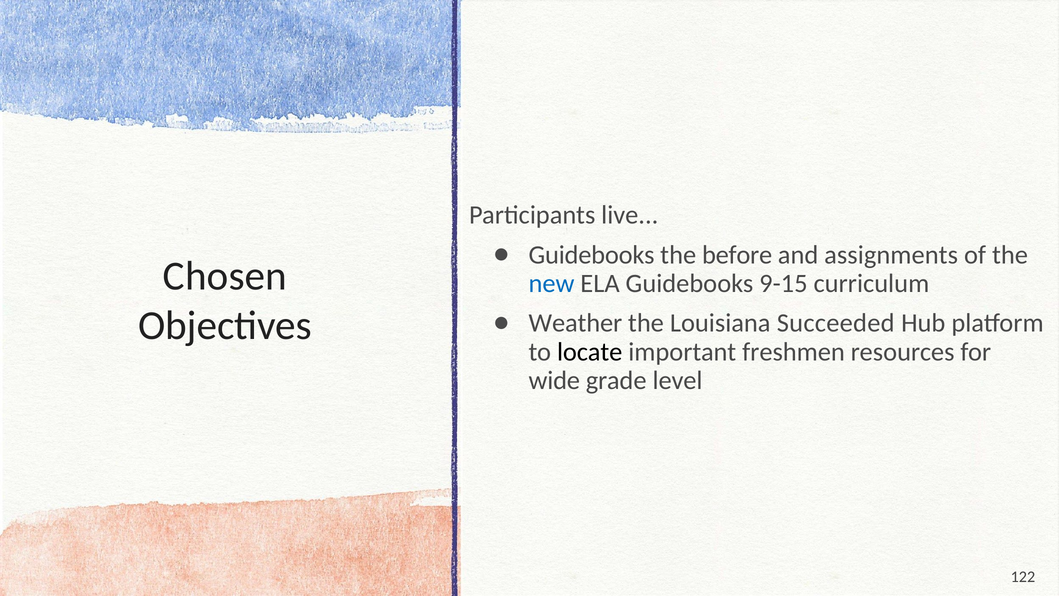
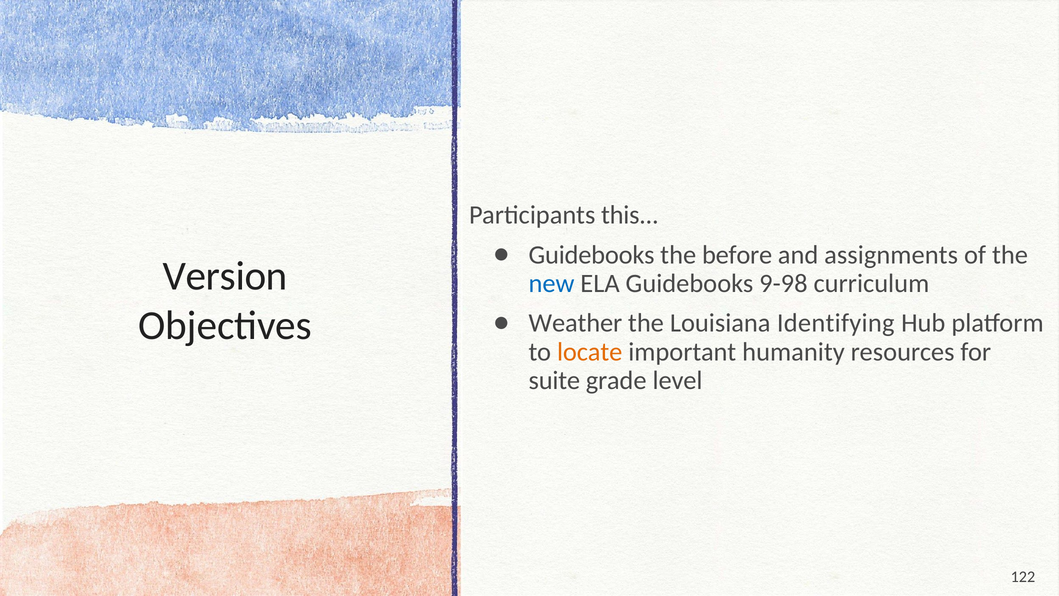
live: live -> this (630, 215)
Chosen: Chosen -> Version (225, 276)
9-15: 9-15 -> 9-98 (783, 283)
Succeeded: Succeeded -> Identifying (836, 323)
locate colour: black -> orange (590, 352)
freshmen: freshmen -> humanity (793, 352)
wide: wide -> suite (554, 380)
